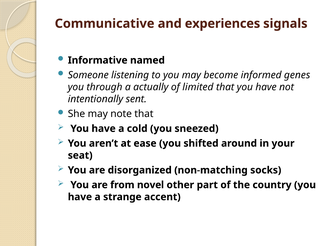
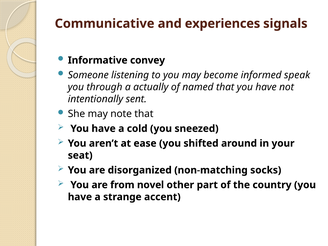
named: named -> convey (148, 60)
genes: genes -> speak (297, 75)
limited: limited -> named (198, 87)
